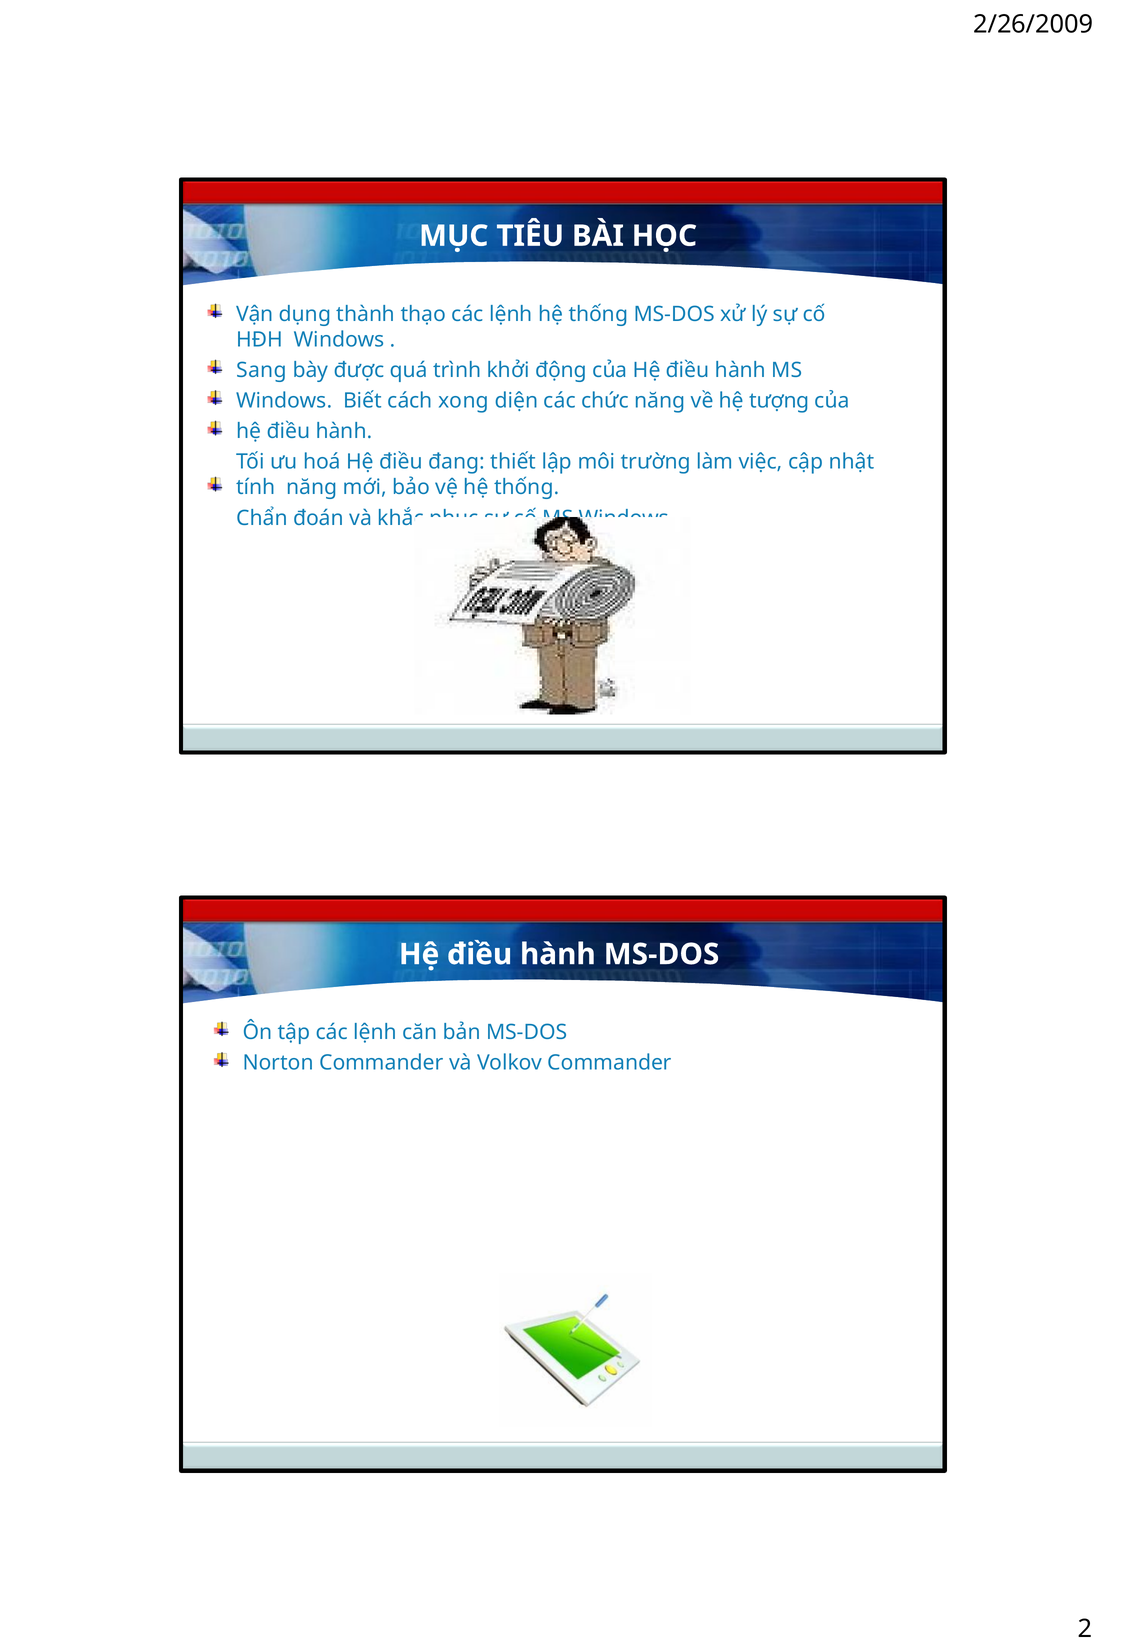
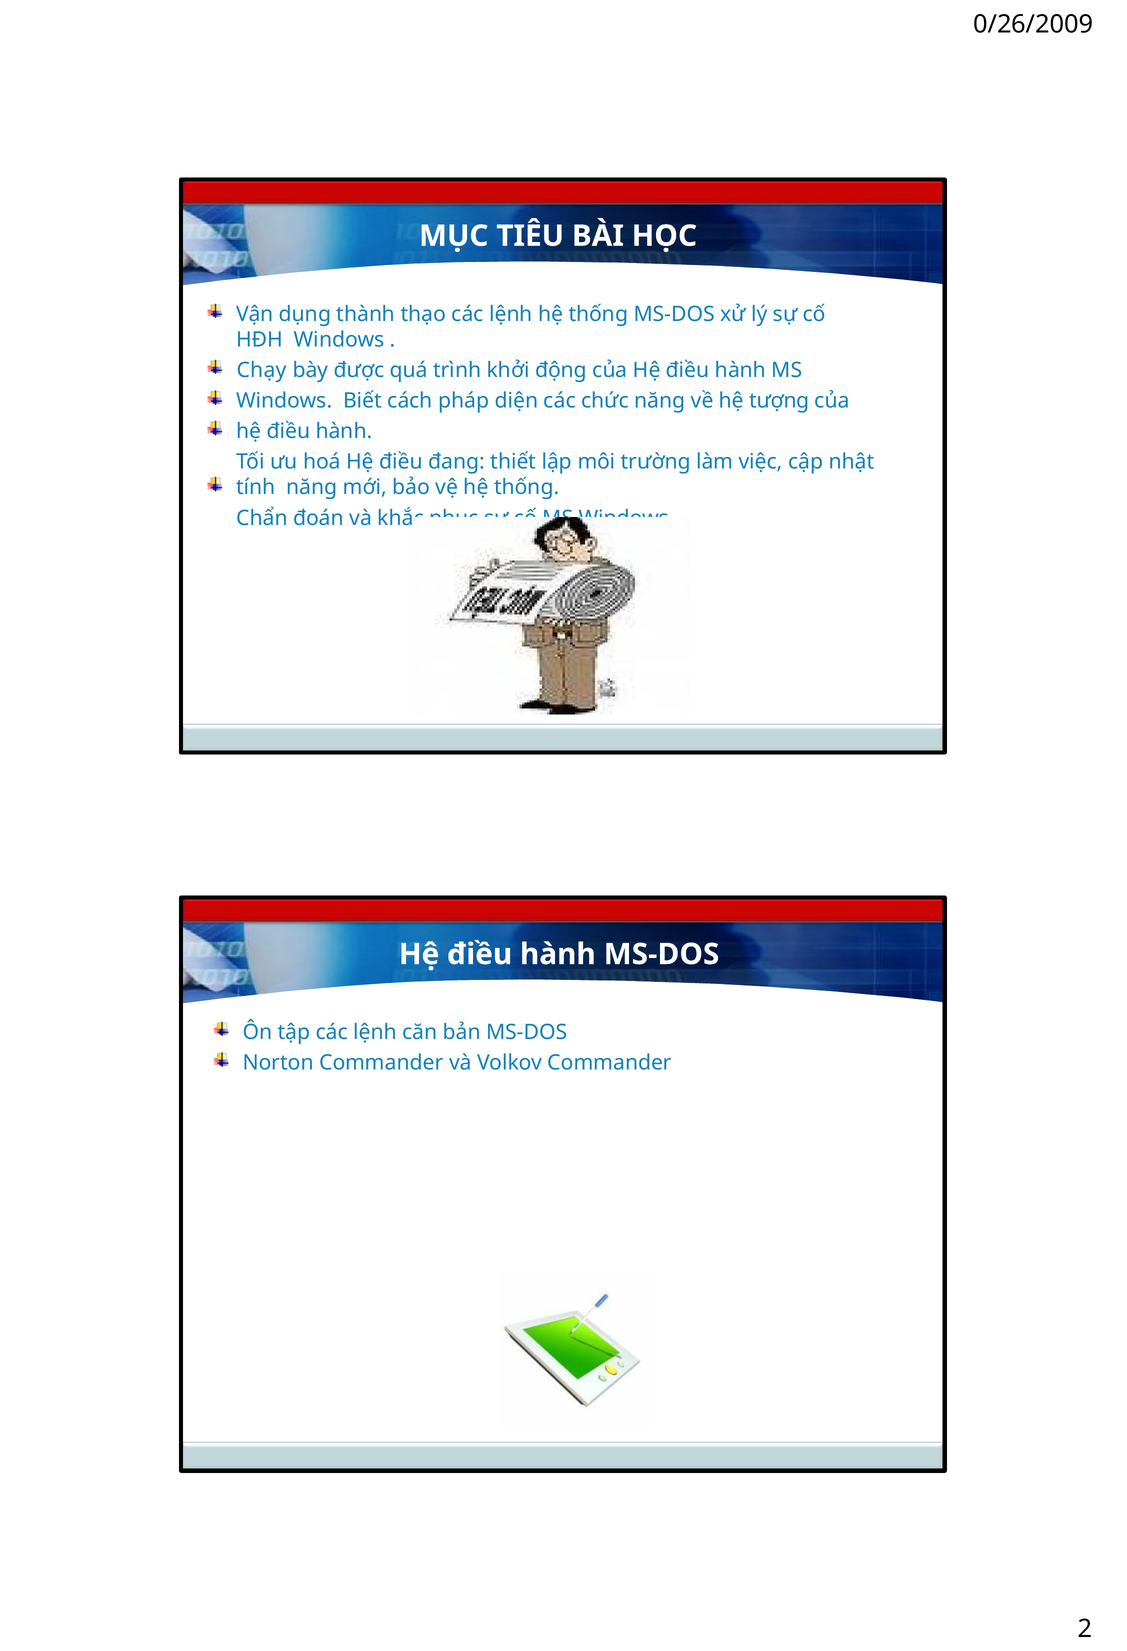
2/26/2009: 2/26/2009 -> 0/26/2009 (1033, 25)
Sang: Sang -> Chạy (262, 370)
xong: xong -> pháp (464, 400)
